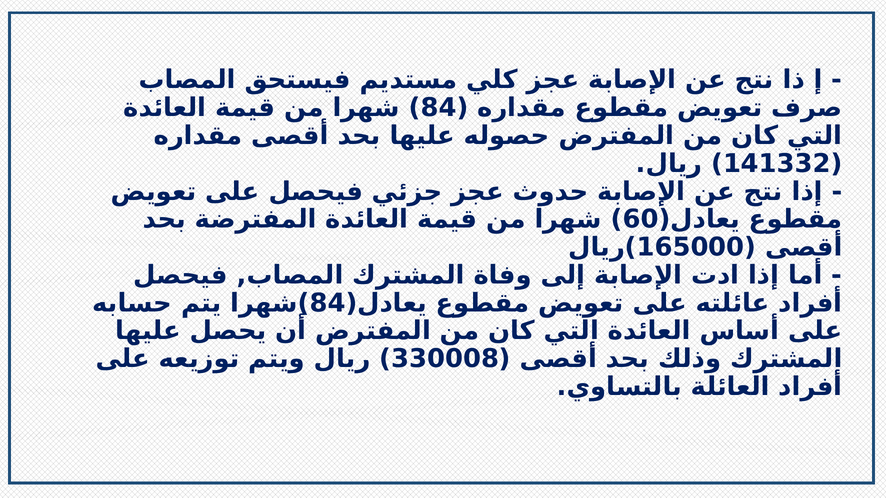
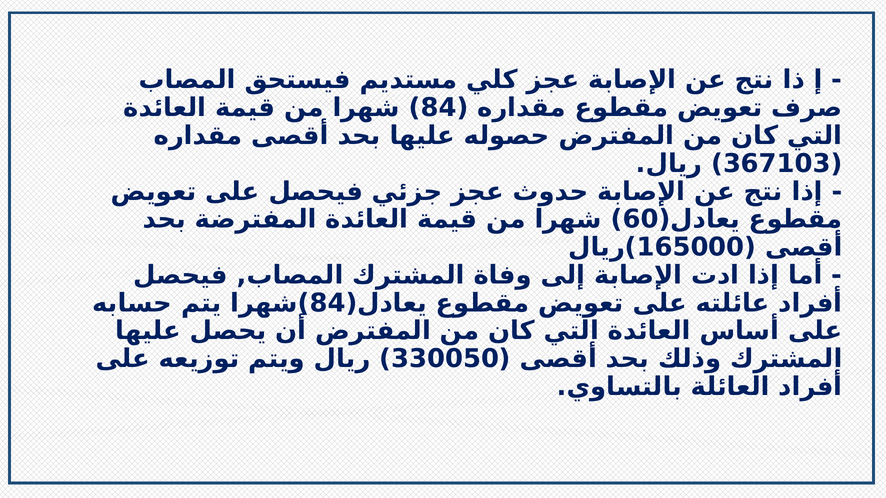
141332: 141332 -> 367103 (777, 164)
330008: 330008 -> 330050 (445, 359)
